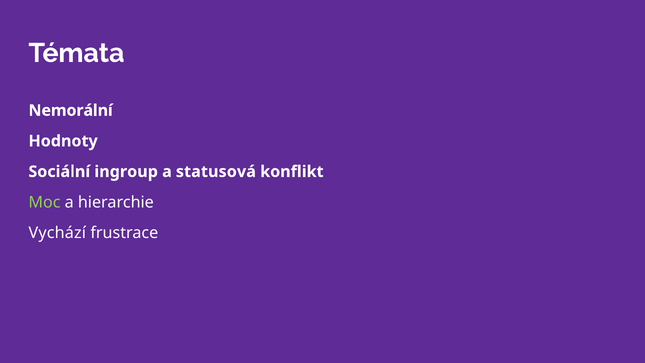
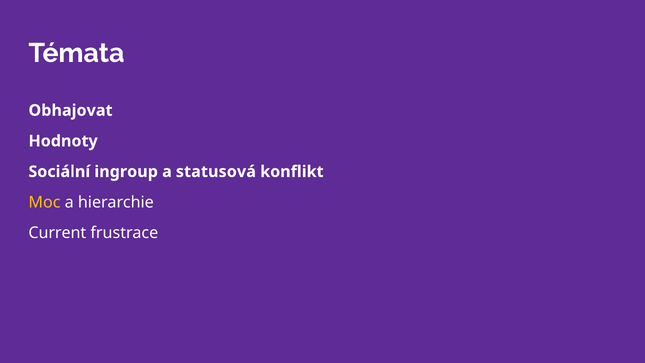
Nemorální: Nemorální -> Obhajovat (71, 110)
Moc colour: light green -> yellow (44, 202)
Vychází: Vychází -> Current (57, 233)
